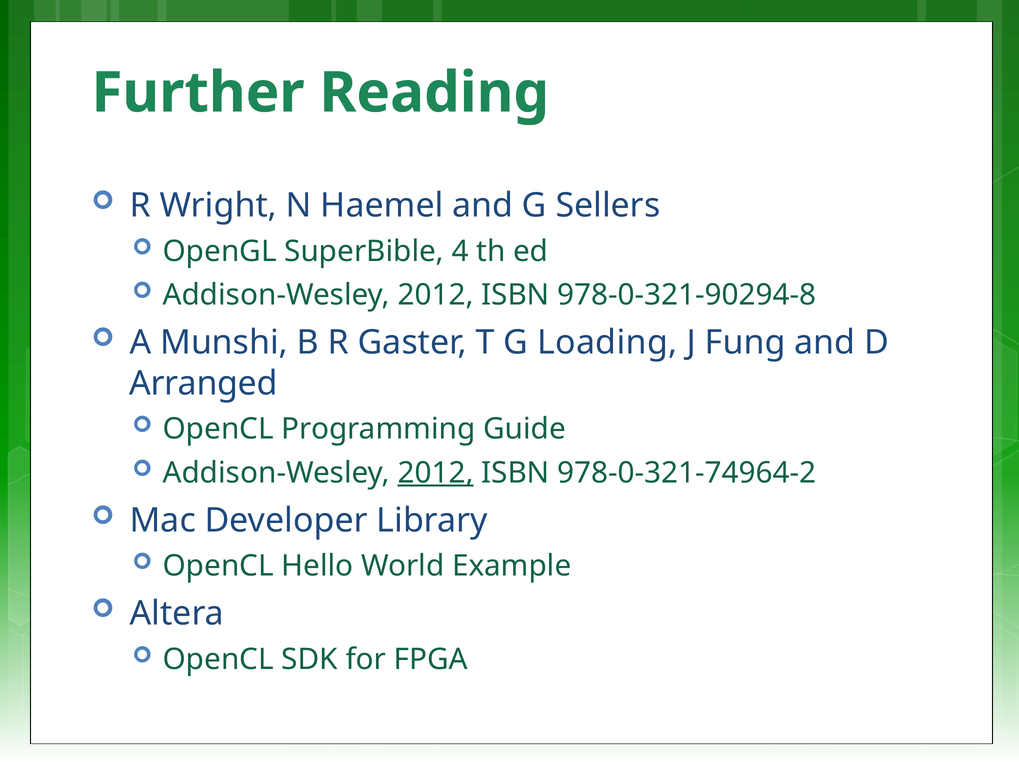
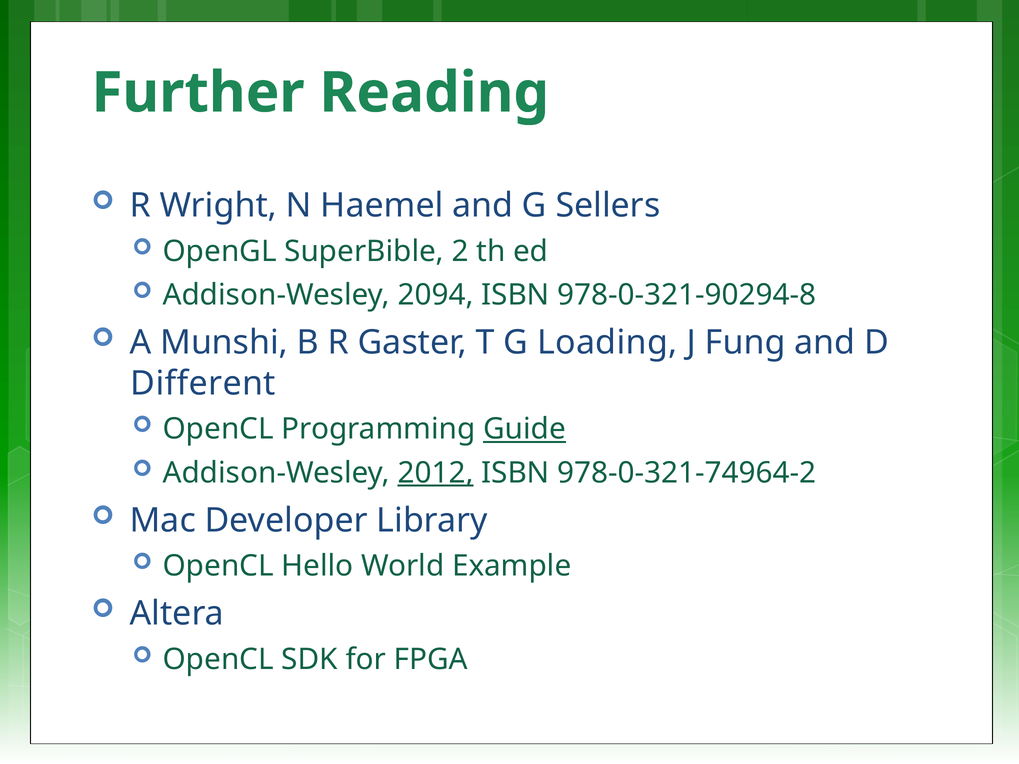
4: 4 -> 2 (460, 252)
2012: 2012 -> 2094 (436, 295)
Arranged: Arranged -> Different (203, 383)
Guide underline: none -> present (525, 429)
